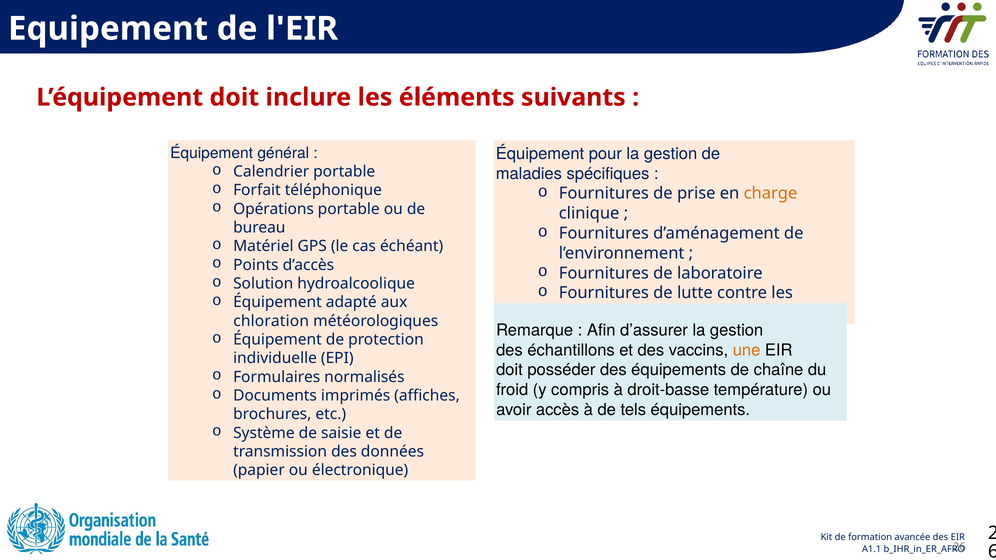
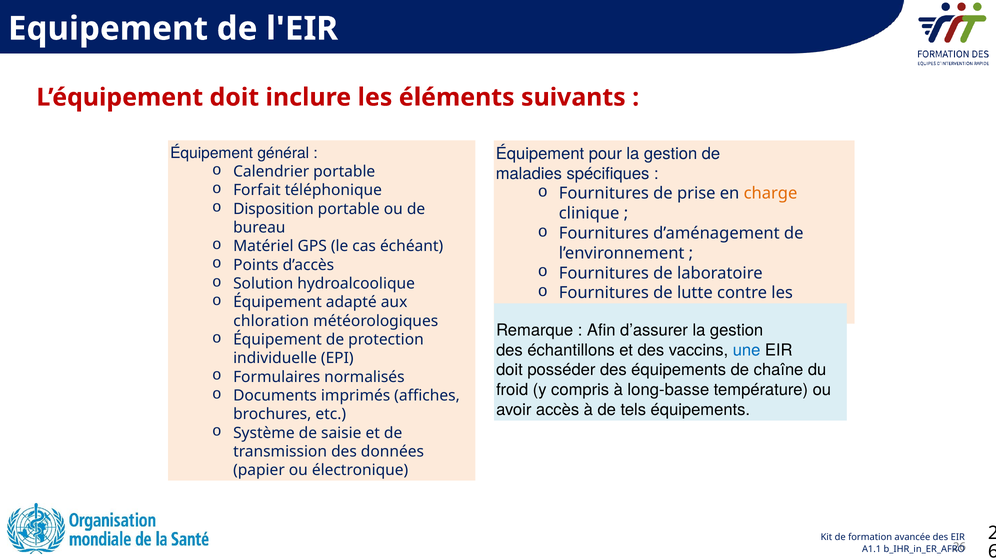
Opérations: Opérations -> Disposition (273, 209)
une colour: orange -> blue (747, 350)
droit-basse: droit-basse -> long-basse (668, 390)
